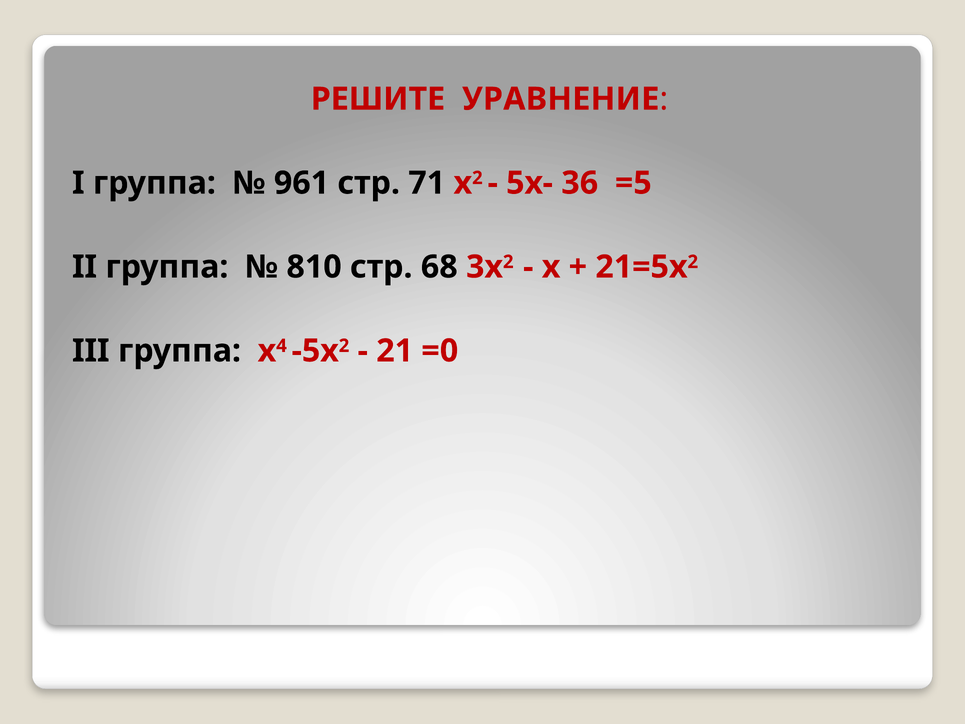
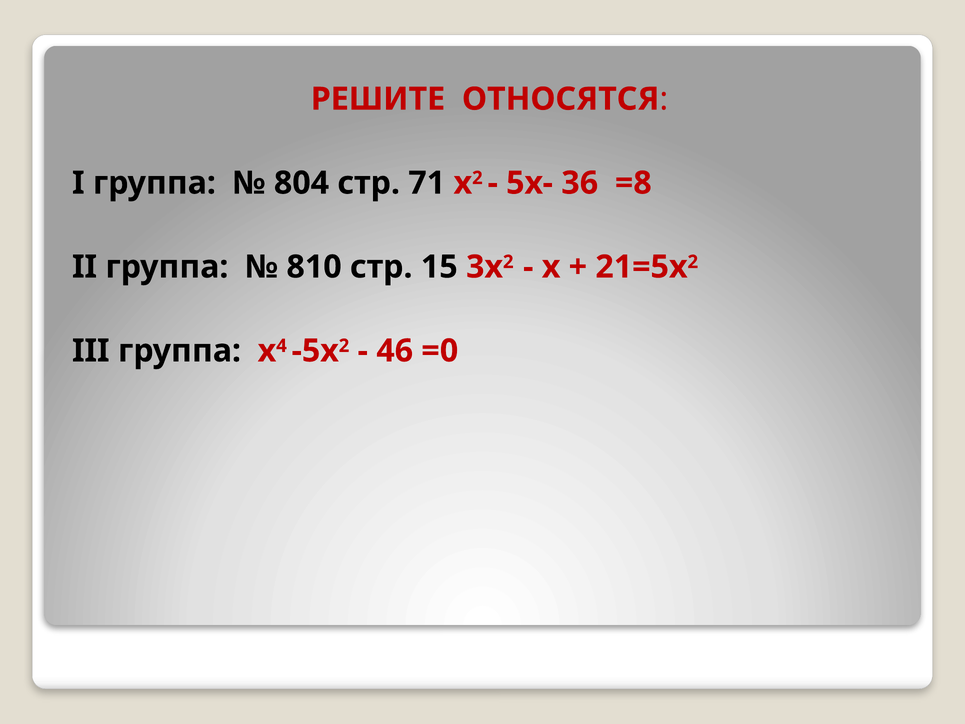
УРАВНЕНИЕ: УРАВНЕНИЕ -> ОТНОСЯТСЯ (561, 99)
961: 961 -> 804 (301, 183)
=5: =5 -> =8 (633, 183)
68: 68 -> 15 (439, 267)
21: 21 -> 46 (395, 351)
